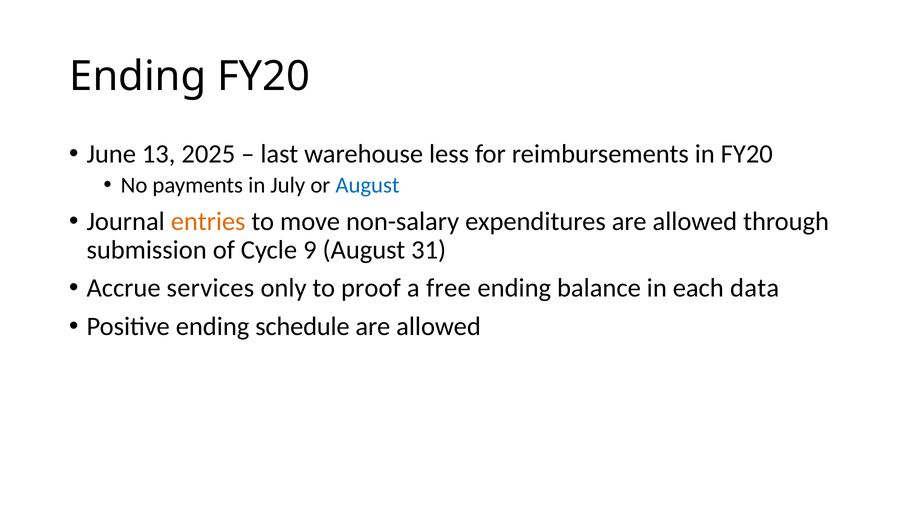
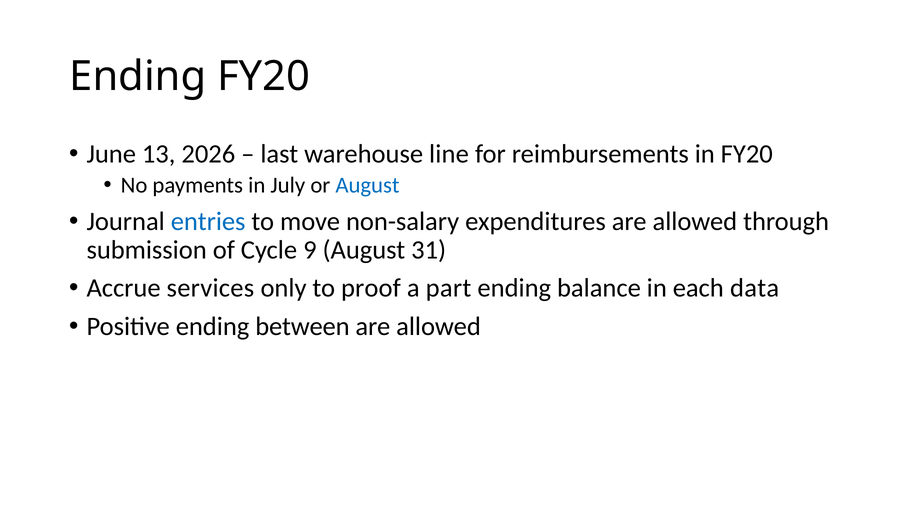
2025: 2025 -> 2026 (208, 154)
less: less -> line (449, 154)
entries colour: orange -> blue (208, 222)
free: free -> part (448, 288)
schedule: schedule -> between (302, 327)
